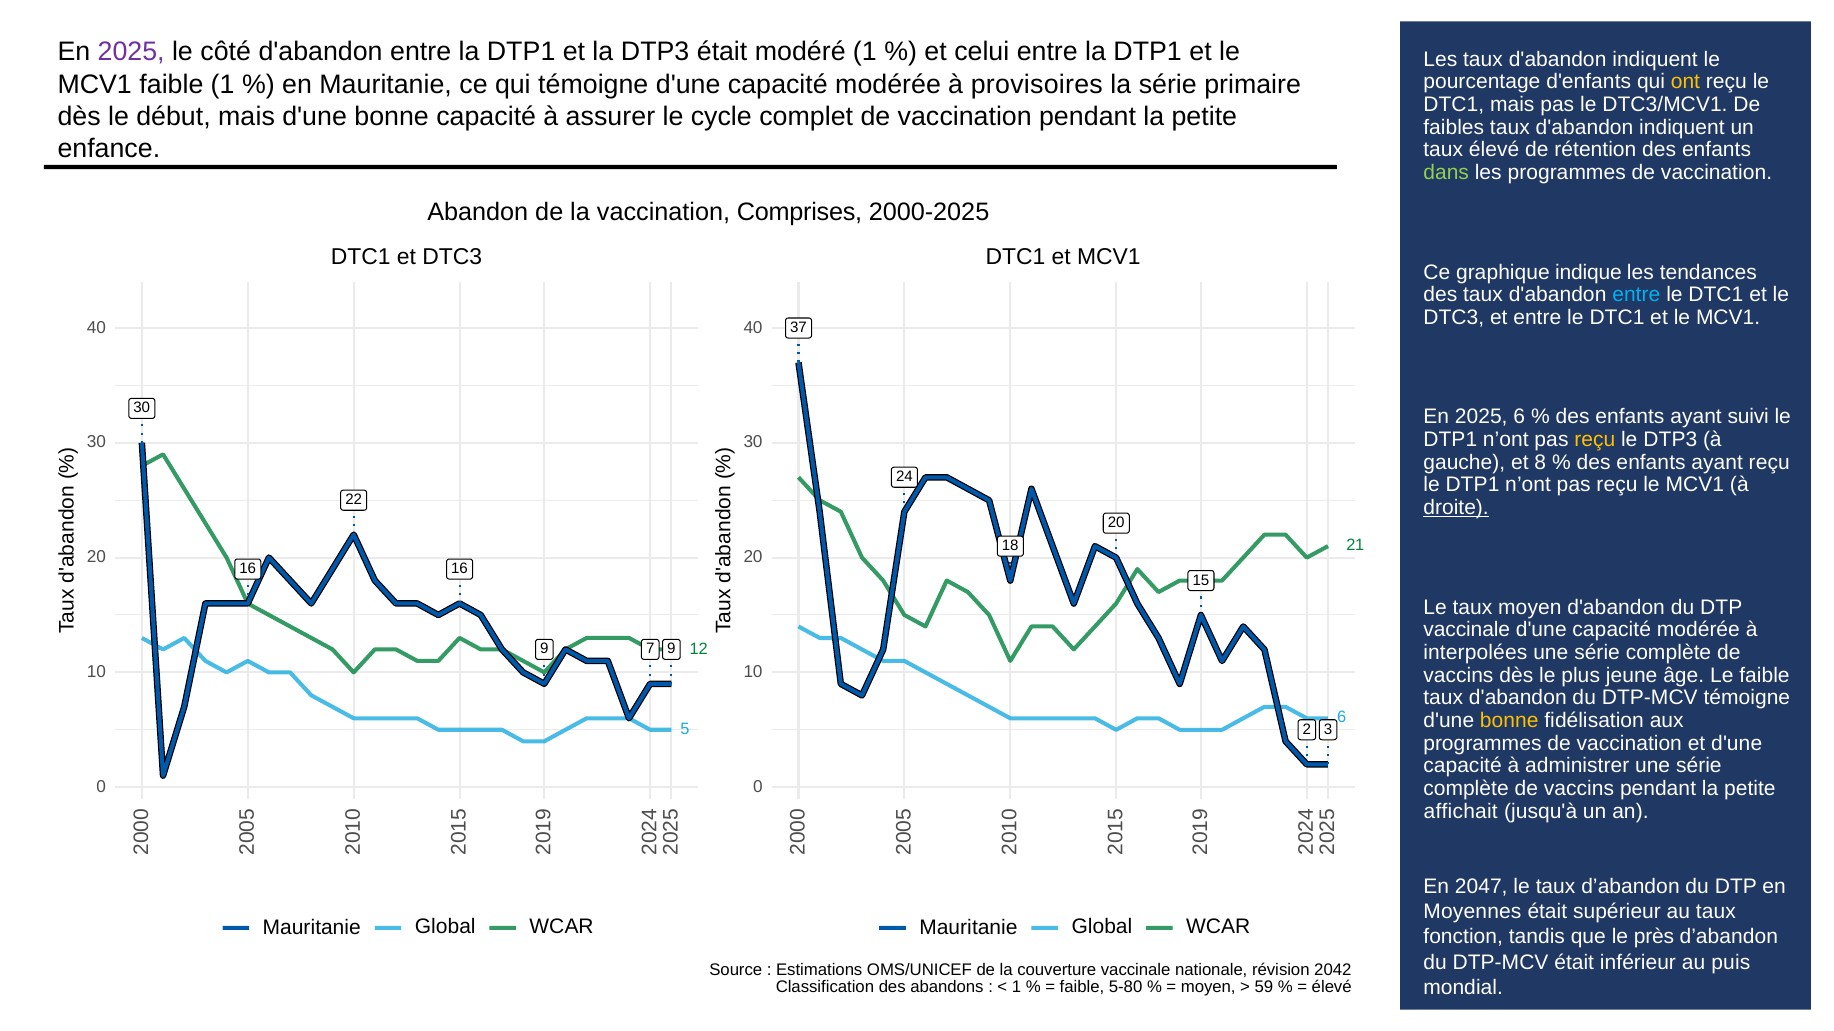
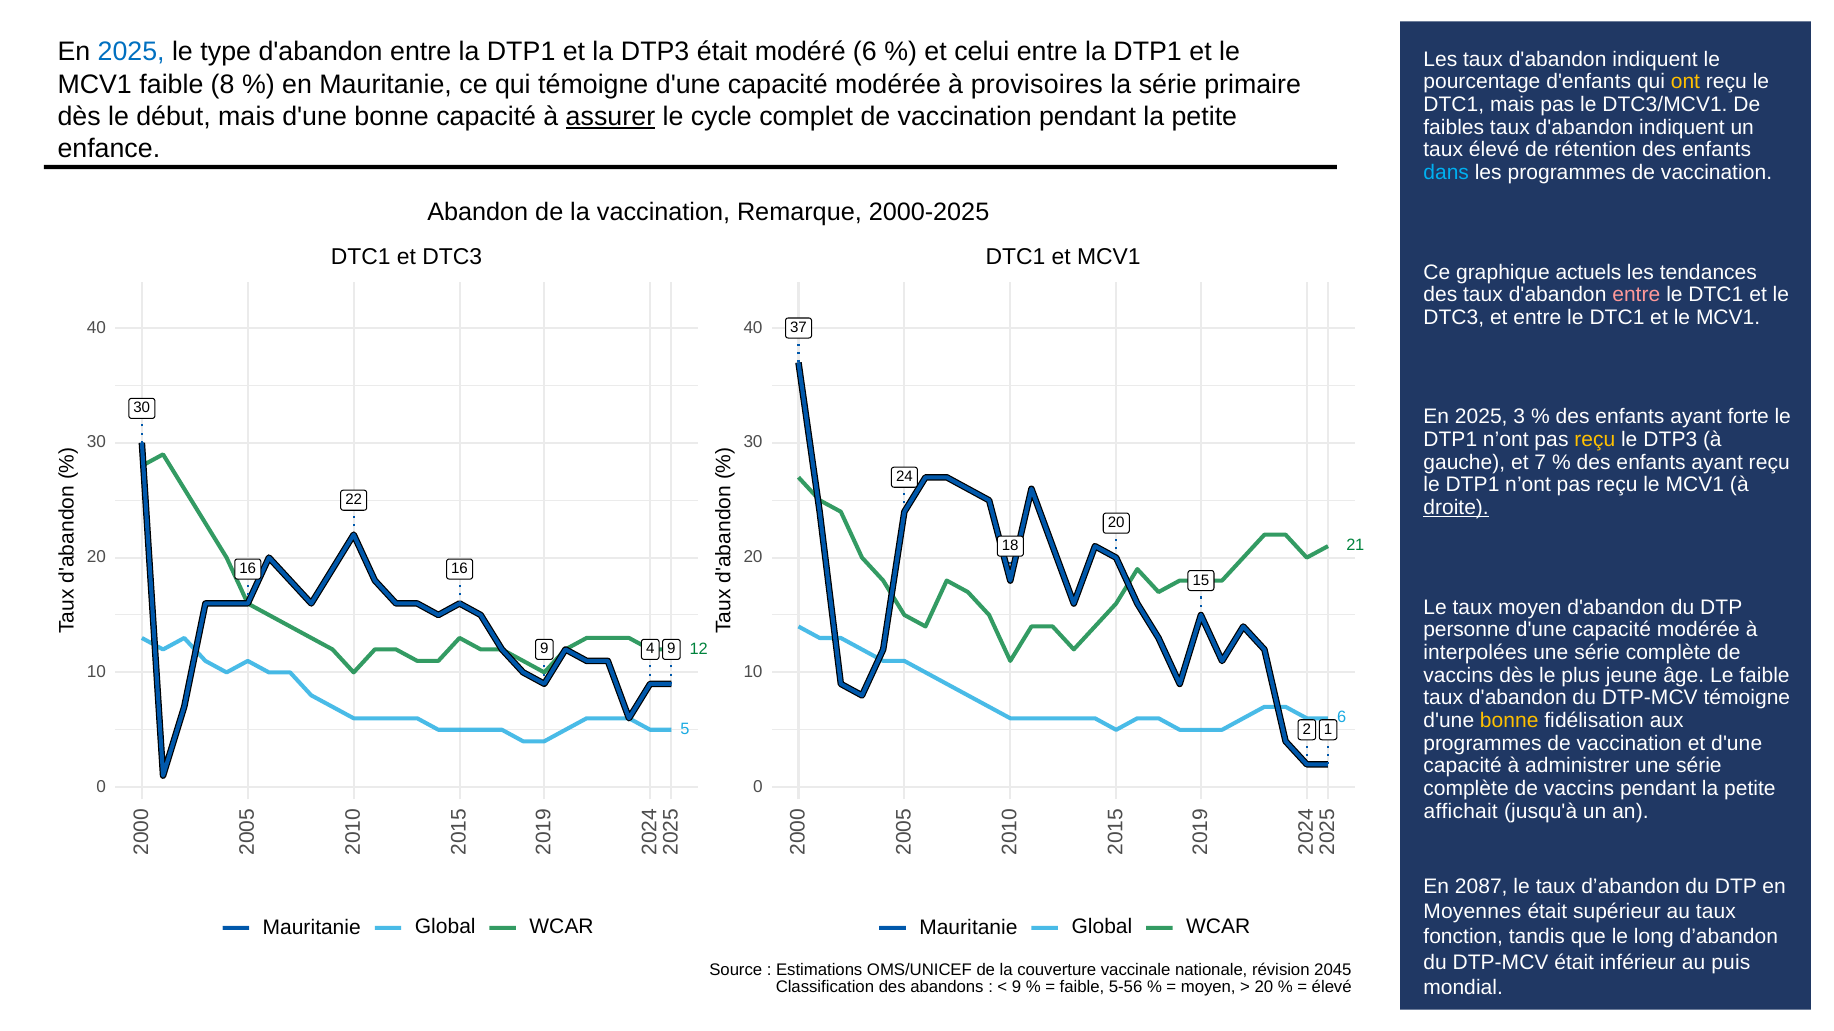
2025 colour: purple -> blue (131, 52)
côté: côté -> type (226, 52)
modéré 1: 1 -> 6 (865, 52)
faible 1: 1 -> 8 (223, 84)
assurer underline: none -> present (610, 116)
dans colour: light green -> light blue (1446, 173)
Comprises: Comprises -> Remarque (799, 212)
indique: indique -> actuels (1588, 272)
entre colour: light blue -> pink (1636, 295)
2025 6: 6 -> 3 (1519, 417)
suivi: suivi -> forte (1748, 417)
8: 8 -> 7 (1540, 463)
vaccinale: vaccinale -> personne (1467, 630)
9 7: 7 -> 4 (650, 649)
2 3: 3 -> 1 (1328, 730)
2047: 2047 -> 2087 (1481, 887)
près: près -> long (1654, 937)
2042: 2042 -> 2045 (1333, 970)
1: 1 -> 9 (1017, 988)
5-80: 5-80 -> 5-56 (1126, 988)
59: 59 -> 20 (1264, 988)
